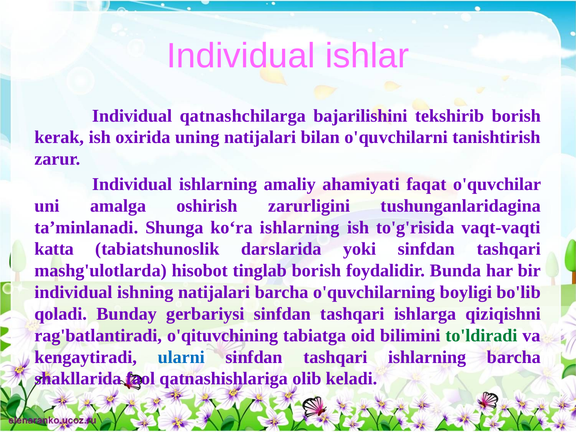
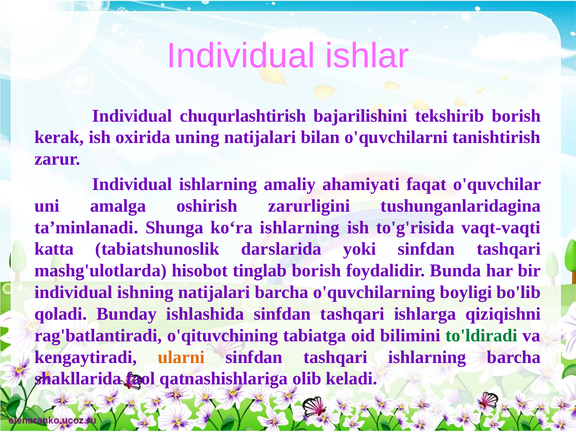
qatnashchilarga: qatnashchilarga -> chuqurlashtirish (243, 116)
gerbariysi: gerbariysi -> ishlashida (205, 314)
ularni colour: blue -> orange (181, 357)
